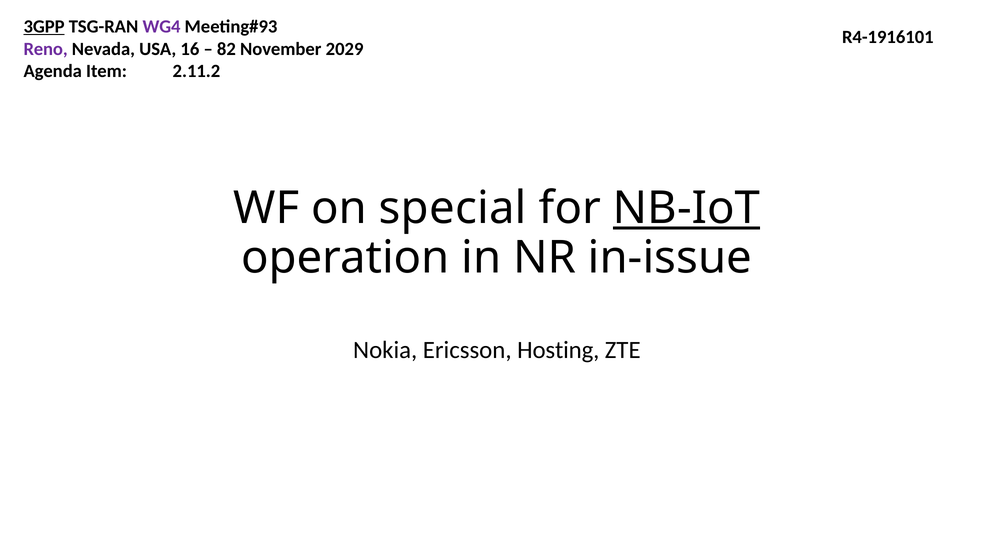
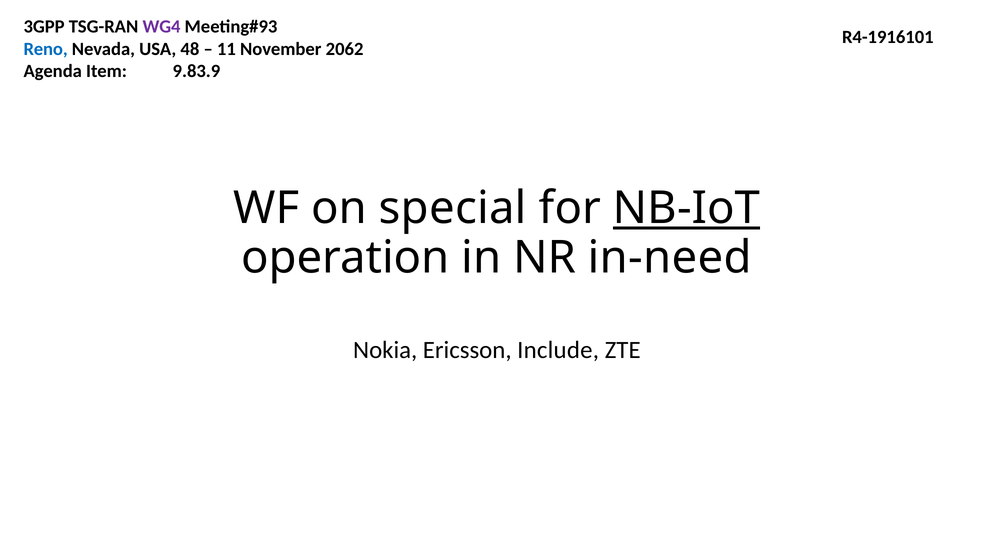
3GPP underline: present -> none (44, 27)
Reno colour: purple -> blue (46, 49)
16: 16 -> 48 (190, 49)
82: 82 -> 11 (226, 49)
2029: 2029 -> 2062 (345, 49)
2.11.2: 2.11.2 -> 9.83.9 (196, 71)
in-issue: in-issue -> in-need (670, 258)
Hosting: Hosting -> Include (558, 350)
